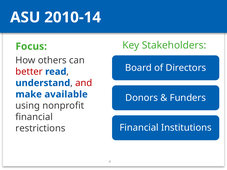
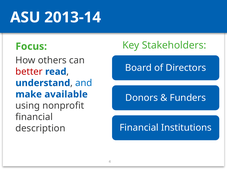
2010-14: 2010-14 -> 2013-14 (73, 17)
and colour: red -> blue (84, 83)
restrictions: restrictions -> description (40, 129)
